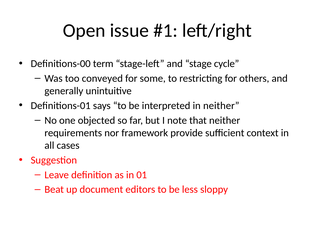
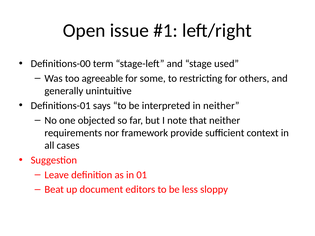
cycle: cycle -> used (226, 64)
conveyed: conveyed -> agreeable (102, 78)
